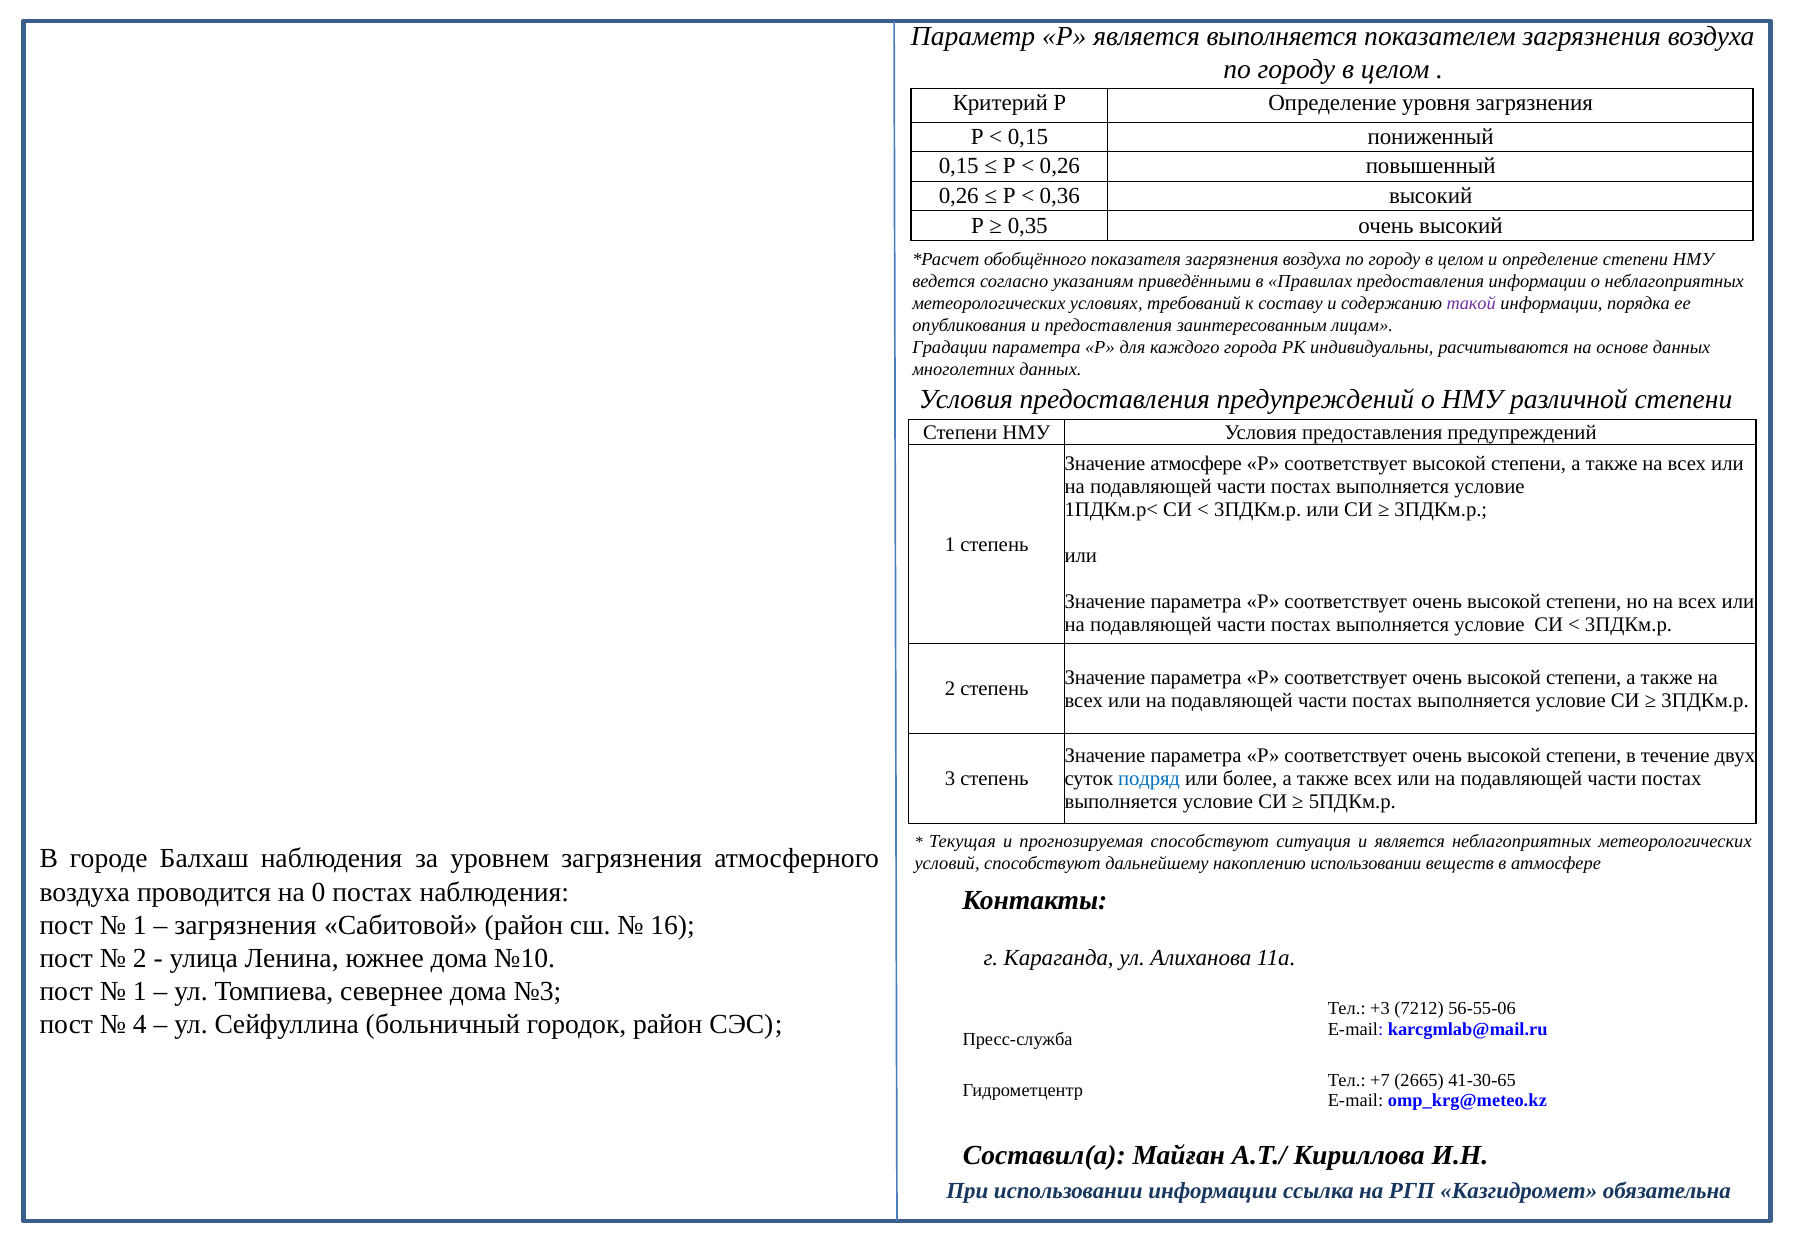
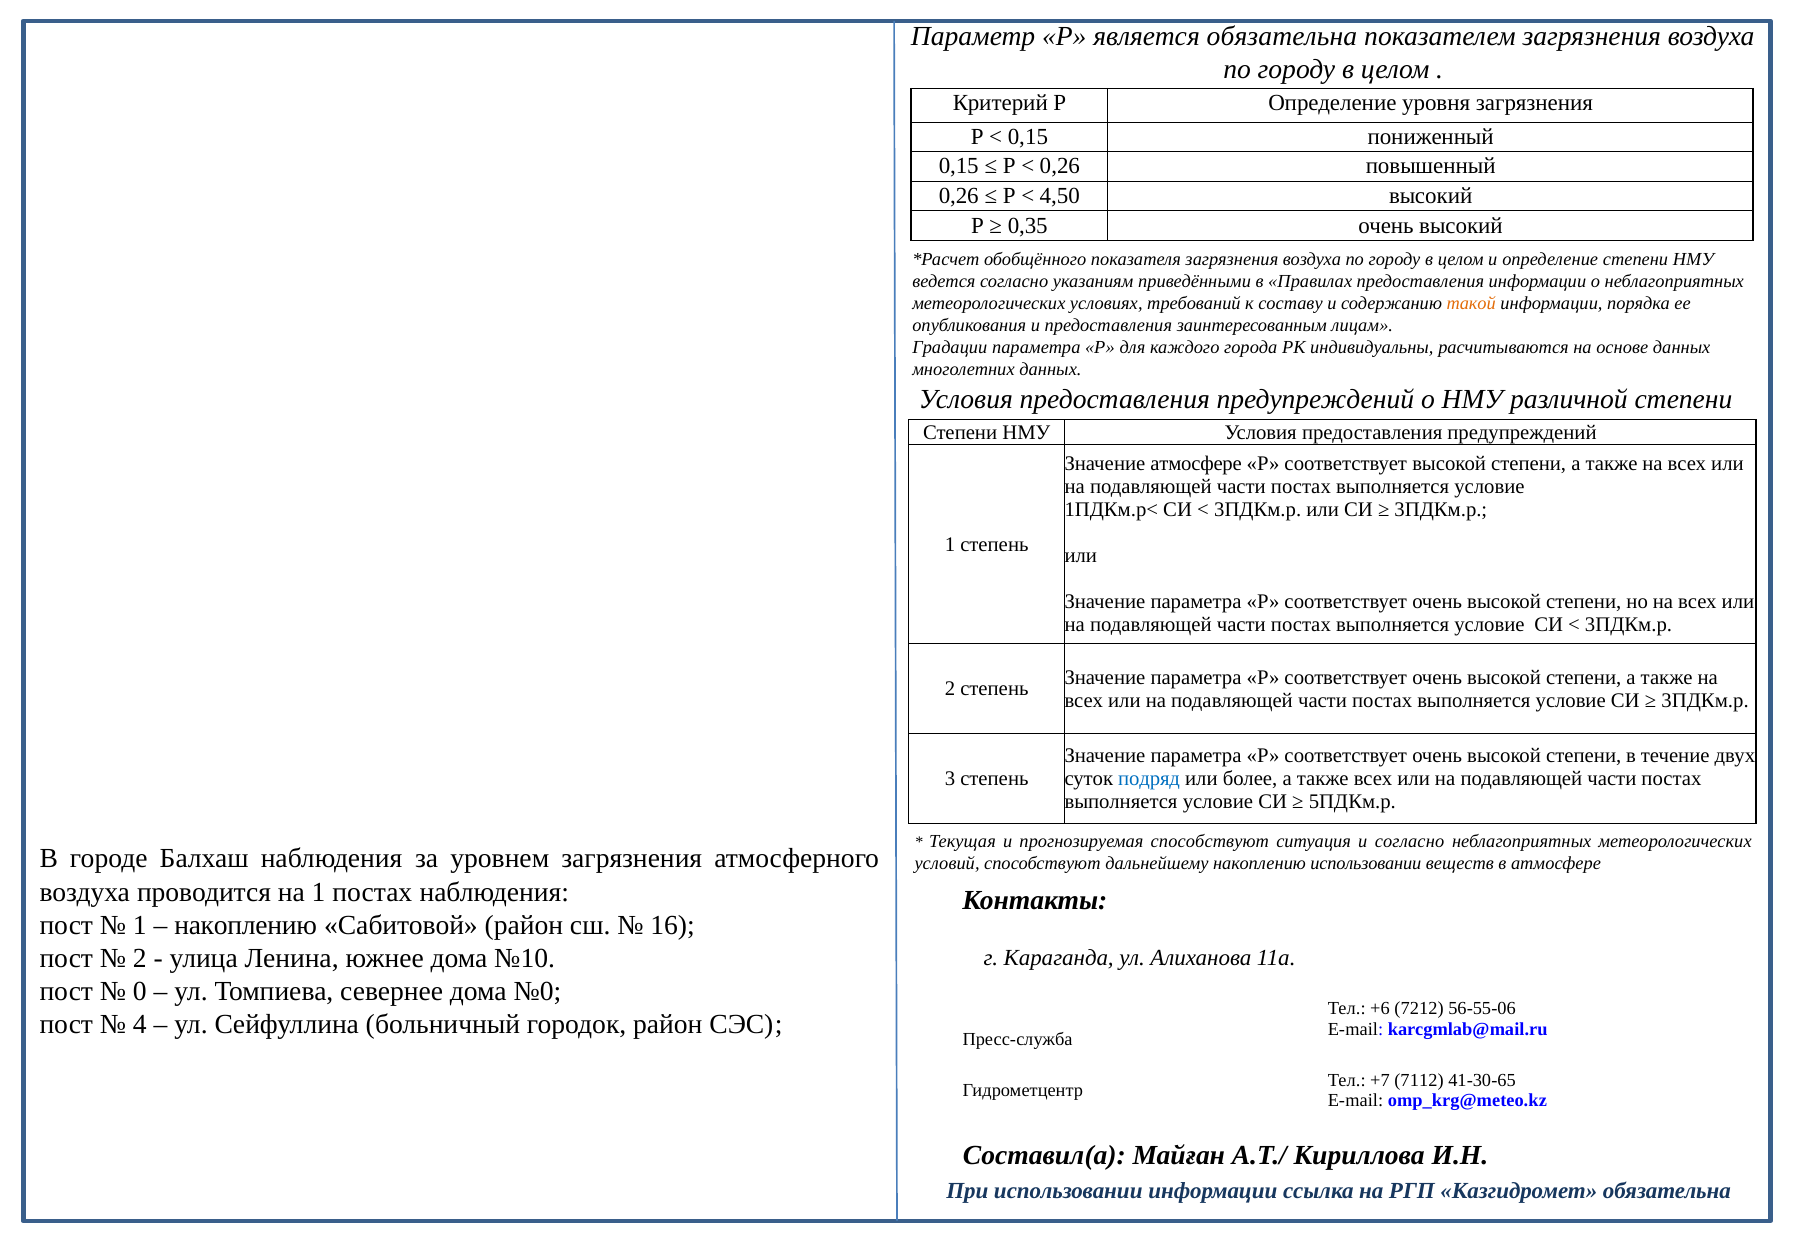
является выполняется: выполняется -> обязательна (1282, 36)
0,36: 0,36 -> 4,50 (1060, 196)
такой colour: purple -> orange (1471, 304)
и является: является -> согласно (1410, 841)
на 0: 0 -> 1 (319, 892)
загрязнения: загрязнения -> накоплению (246, 925)
1: 1 -> 0 (140, 991)
№3: №3 -> №0 (537, 991)
+3: +3 -> +6 (1380, 1009)
2665: 2665 -> 7112 (1419, 1080)
